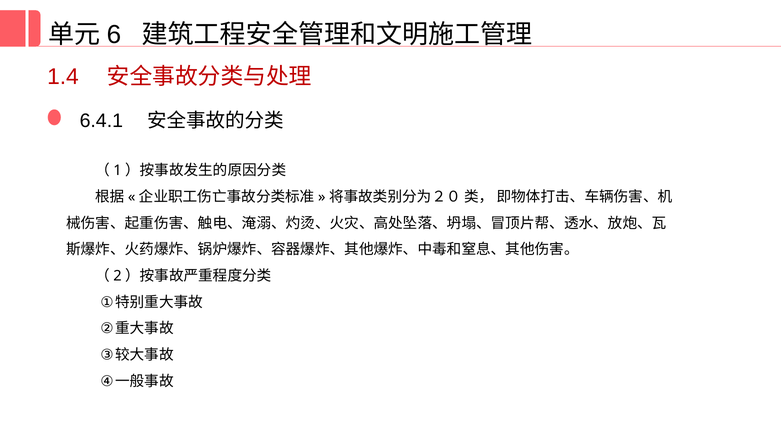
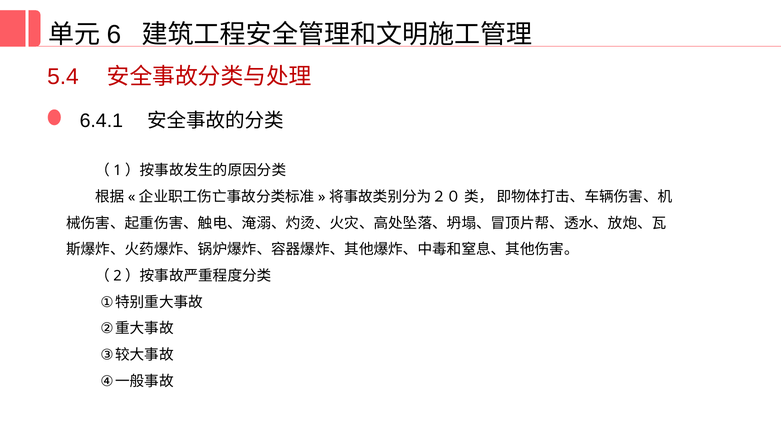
1.4: 1.4 -> 5.4 (63, 77)
